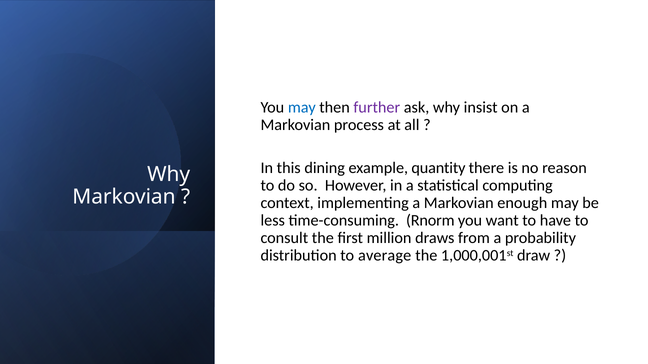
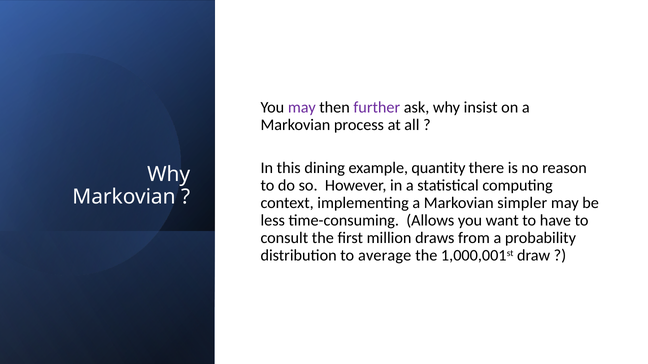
may colour: blue -> purple (302, 108)
enough: enough -> simpler (522, 203)
Rnorm: Rnorm -> Allows (430, 221)
